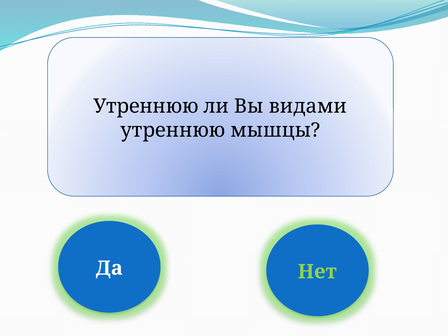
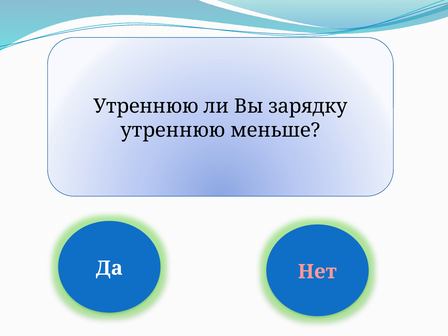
видами: видами -> зарядку (308, 106)
мышцы: мышцы -> меньше (275, 130)
Нет colour: light green -> pink (317, 272)
